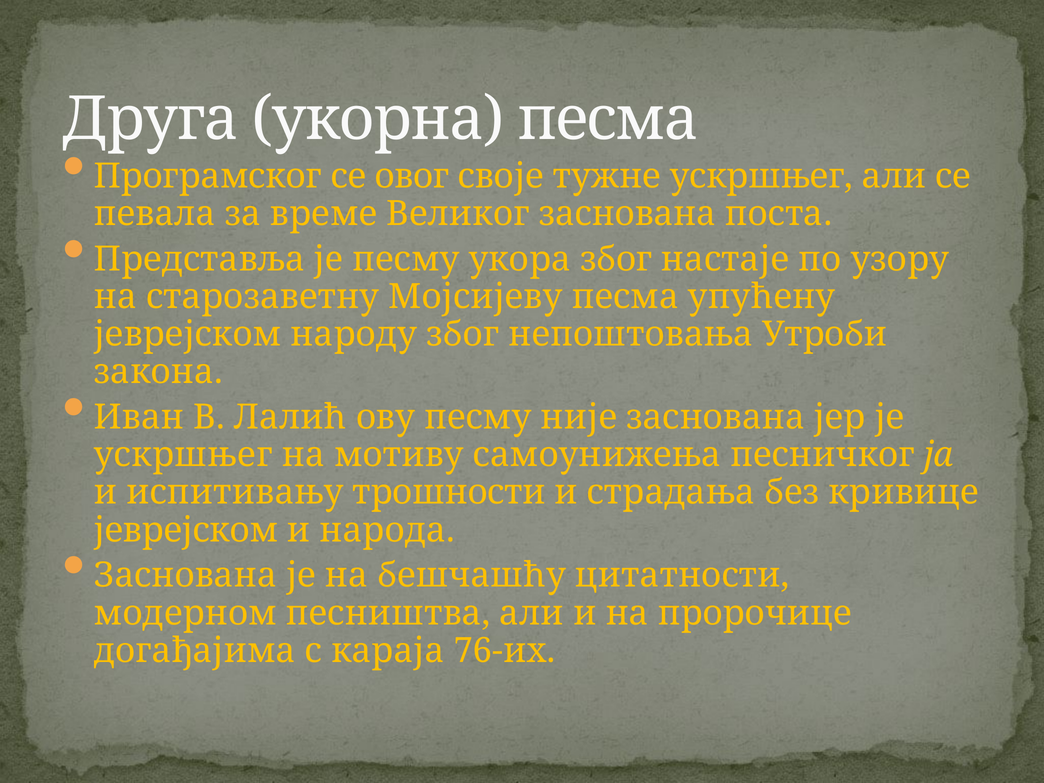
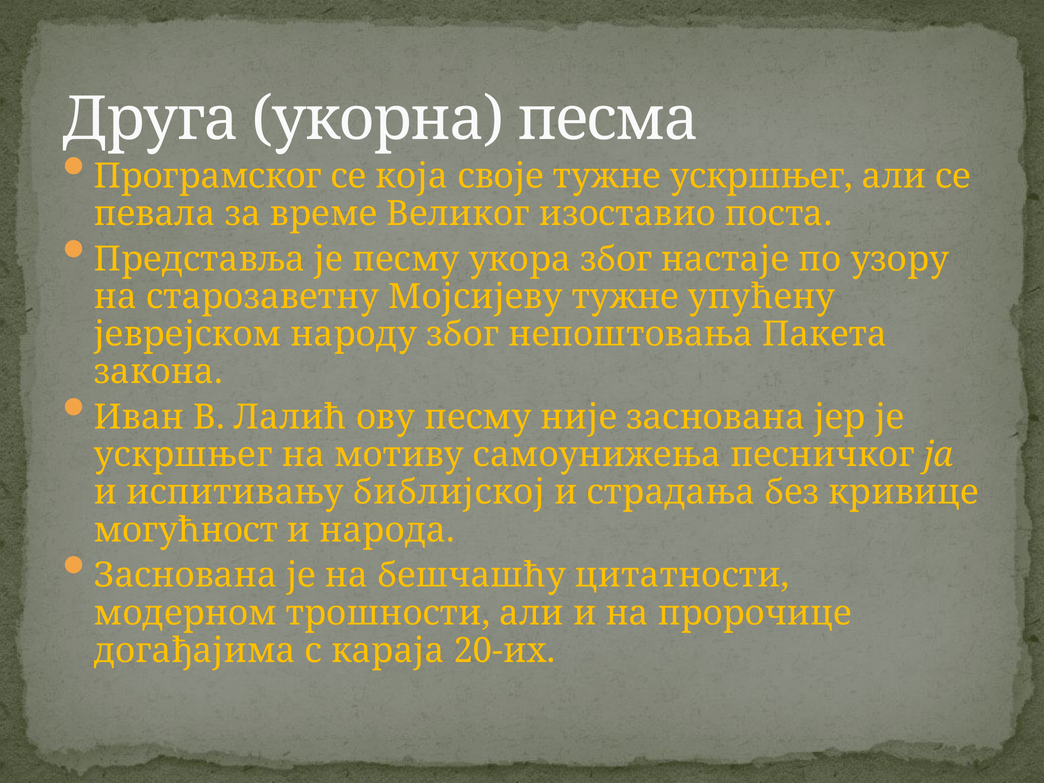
овог: овог -> која (412, 176)
Великог заснованa: заснованa -> изоставио (627, 214)
Мојсијеву песма: песма -> тужне (625, 297)
Утроби: Утроби -> Пакета (825, 334)
трошности: трошности -> библијској (449, 493)
јеврејском: јеврејском -> могућност (186, 530)
песништва: песништва -> трошности (388, 613)
76-их: 76-их -> 20-их (504, 651)
